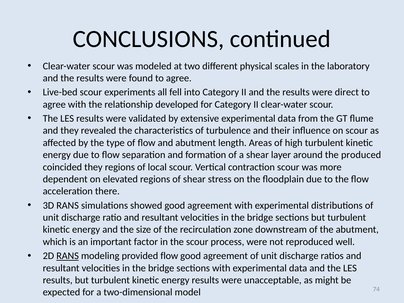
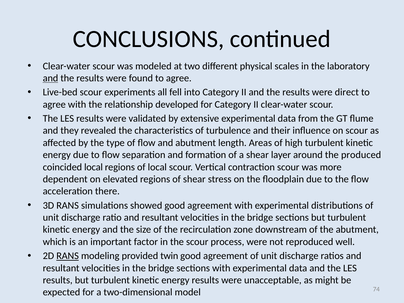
and underline: none -> present (50, 78)
coincided they: they -> local (93, 167)
provided flow: flow -> twin (169, 256)
